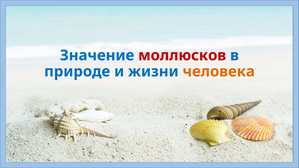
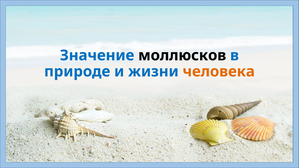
моллюсков colour: red -> black (182, 55)
